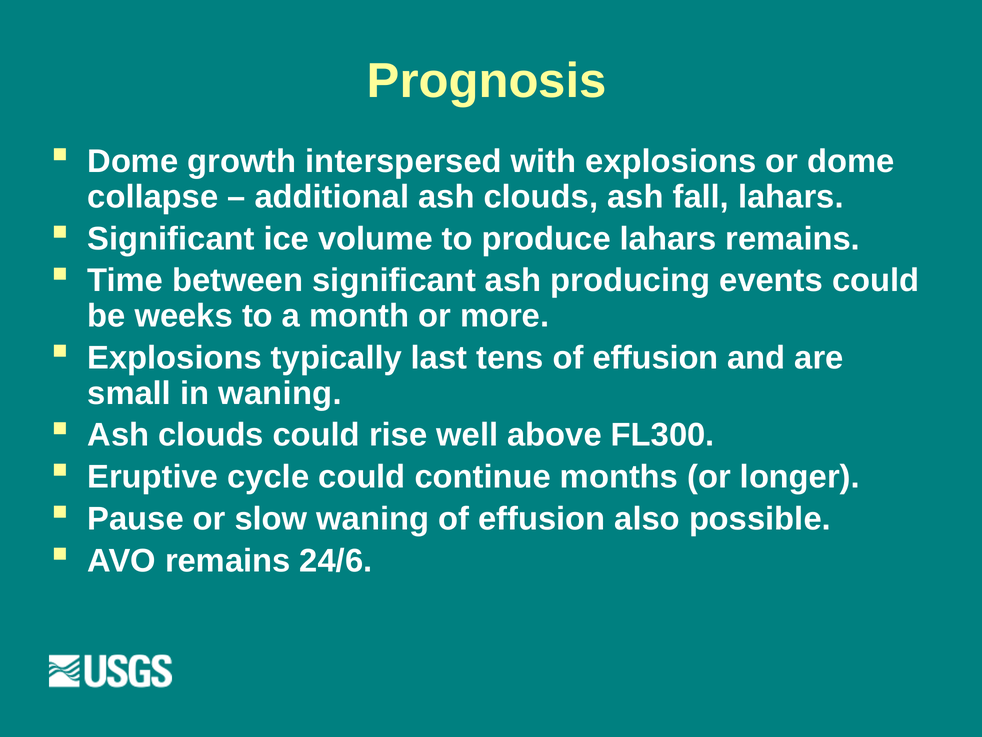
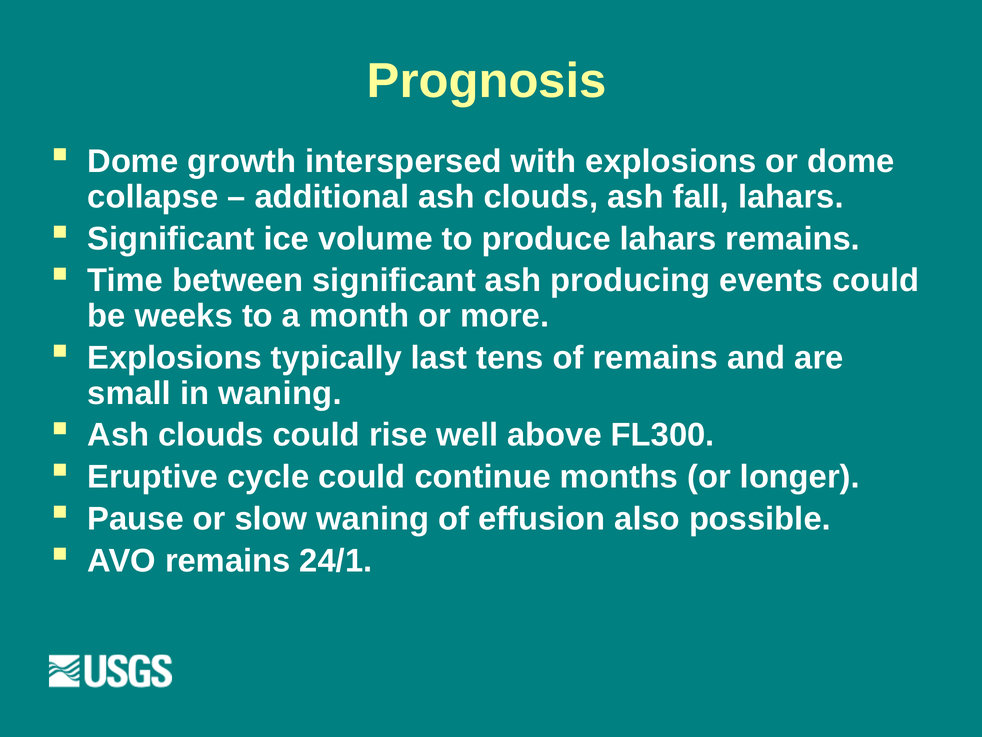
tens of effusion: effusion -> remains (655, 358)
24/6: 24/6 -> 24/1 (336, 560)
